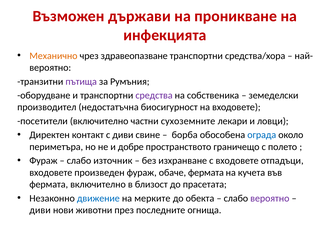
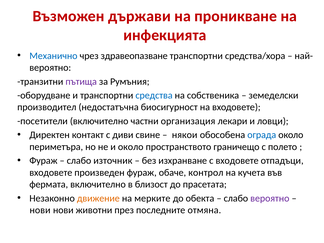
Механично colour: orange -> blue (53, 56)
средства colour: purple -> blue (154, 95)
сухоземните: сухоземните -> организация (188, 121)
борба: борба -> някои (185, 135)
и добре: добре -> около (131, 147)
обаче фермата: фермата -> контрол (206, 173)
движение colour: blue -> orange (98, 198)
диви: диви -> нови (40, 210)
огнища: огнища -> отмяна (204, 210)
